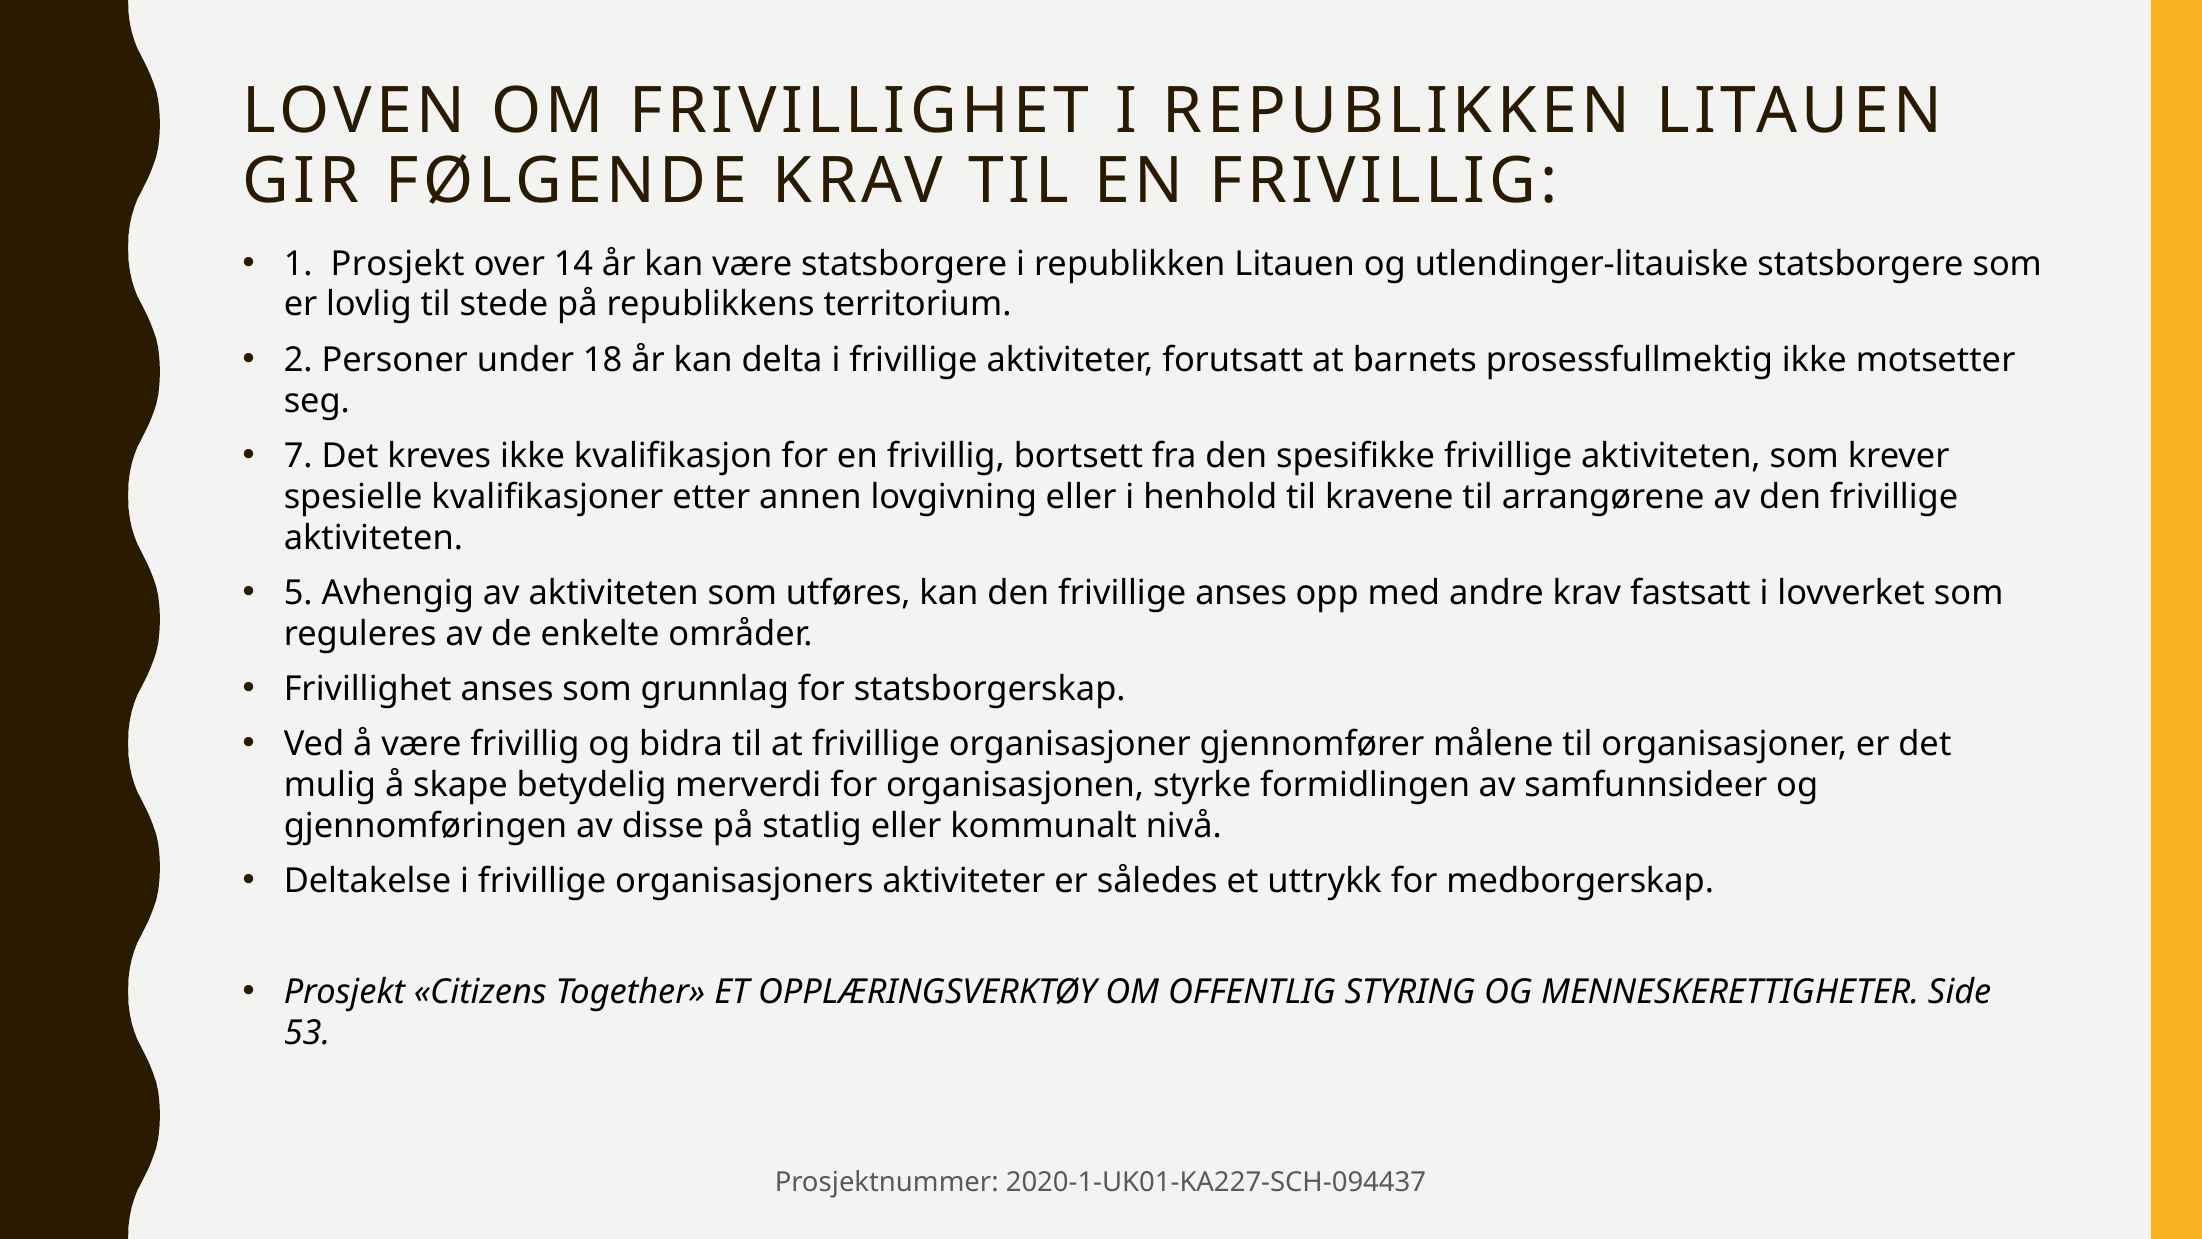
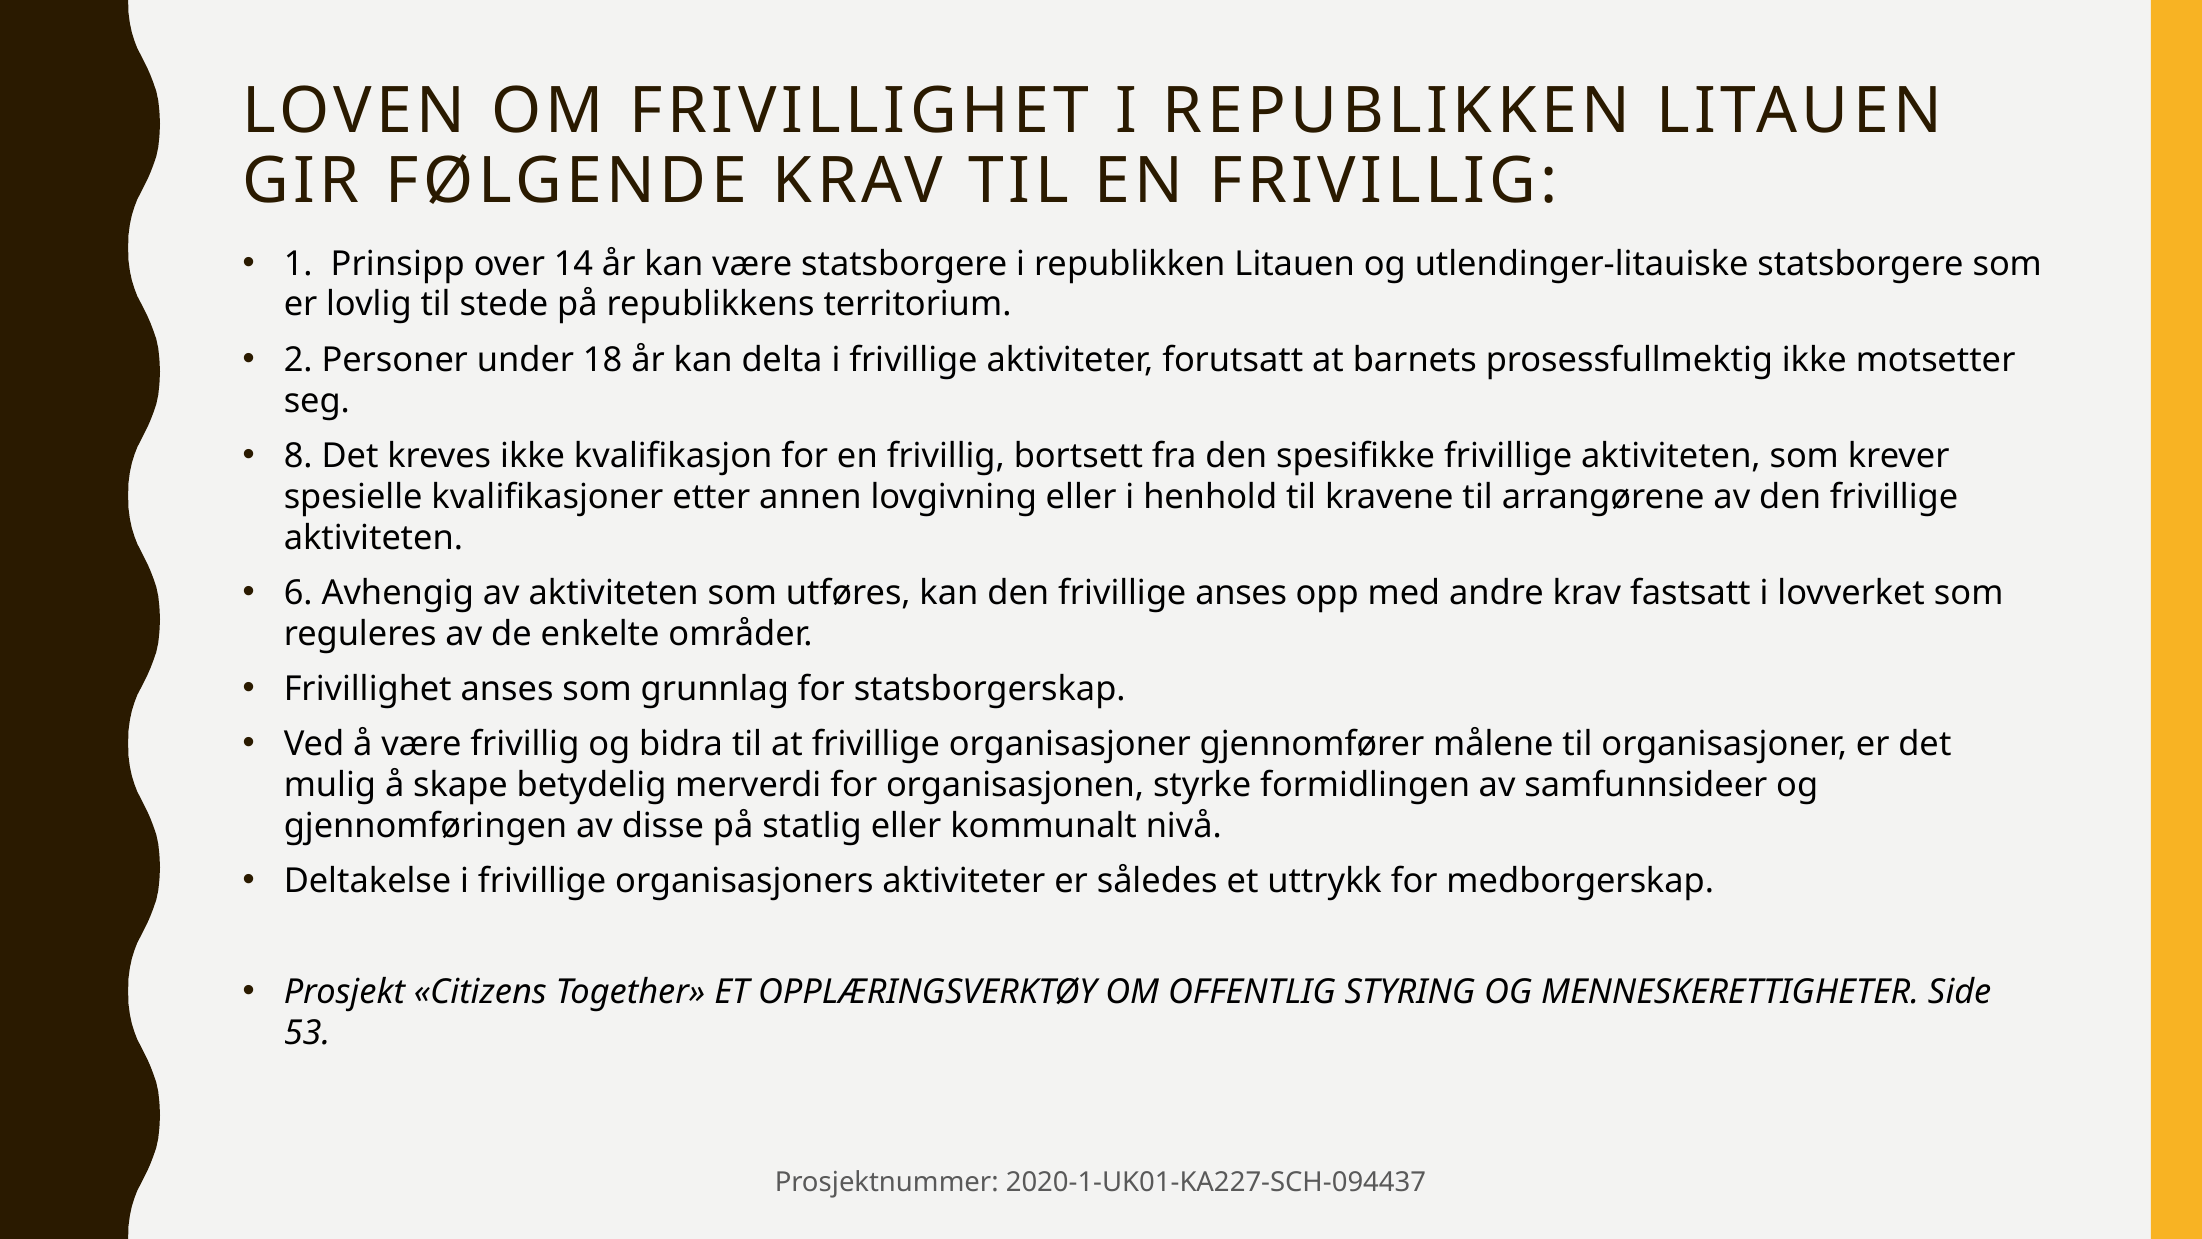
1 Prosjekt: Prosjekt -> Prinsipp (398, 264)
7: 7 -> 8 (298, 456)
5: 5 -> 6 (298, 593)
